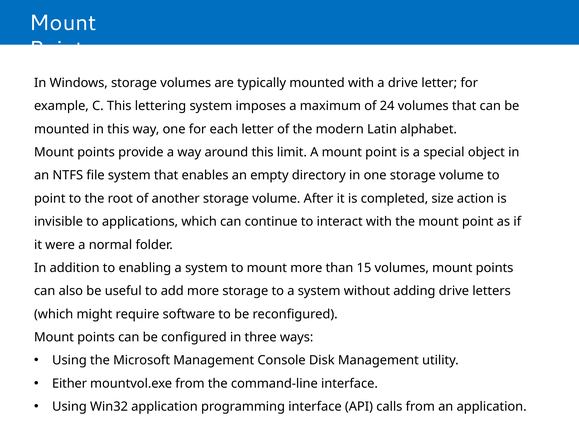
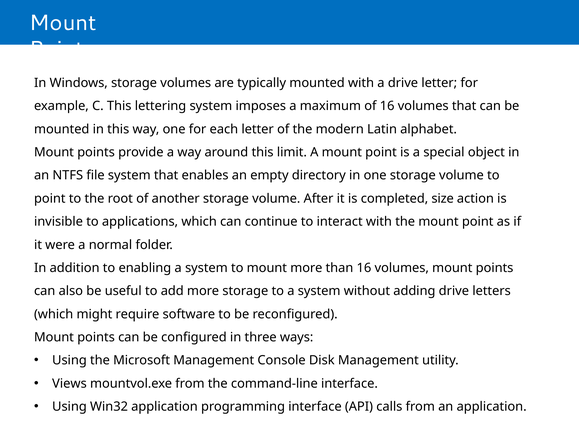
of 24: 24 -> 16 (387, 106)
than 15: 15 -> 16 (364, 268)
Either: Either -> Views (69, 384)
